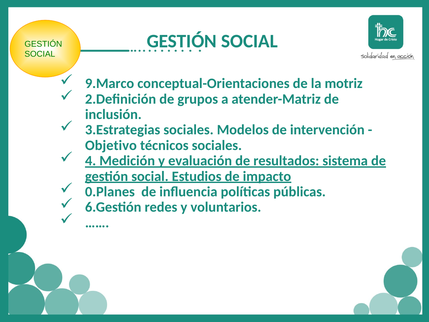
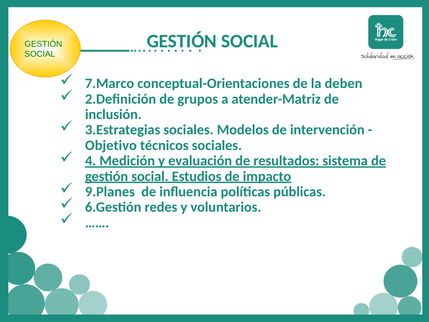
9.Marco: 9.Marco -> 7.Marco (110, 84)
motriz: motriz -> deben (344, 84)
0.Planes: 0.Planes -> 9.Planes (110, 192)
